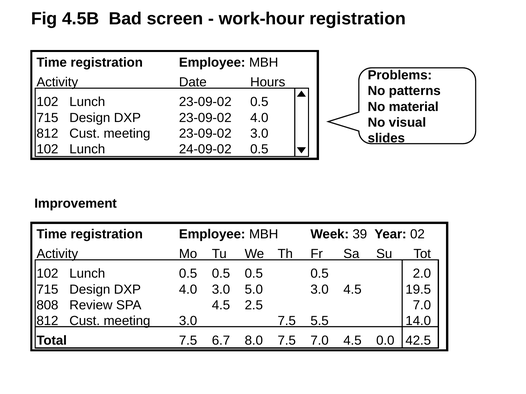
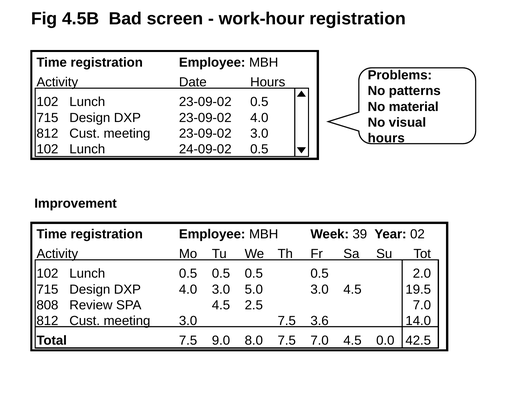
slides: slides -> hours (386, 138)
5.5: 5.5 -> 3.6 (320, 321)
6.7: 6.7 -> 9.0 (221, 341)
